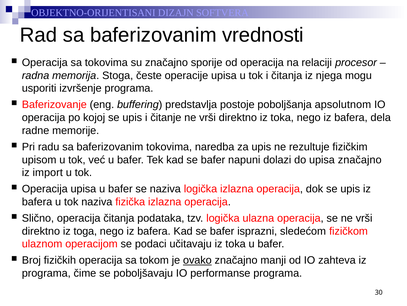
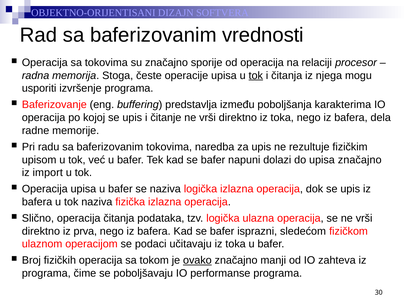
tok underline: none -> present (256, 75)
postoje: postoje -> između (237, 104)
apsolutnom: apsolutnom -> karakterima (343, 104)
toga: toga -> prva (85, 231)
